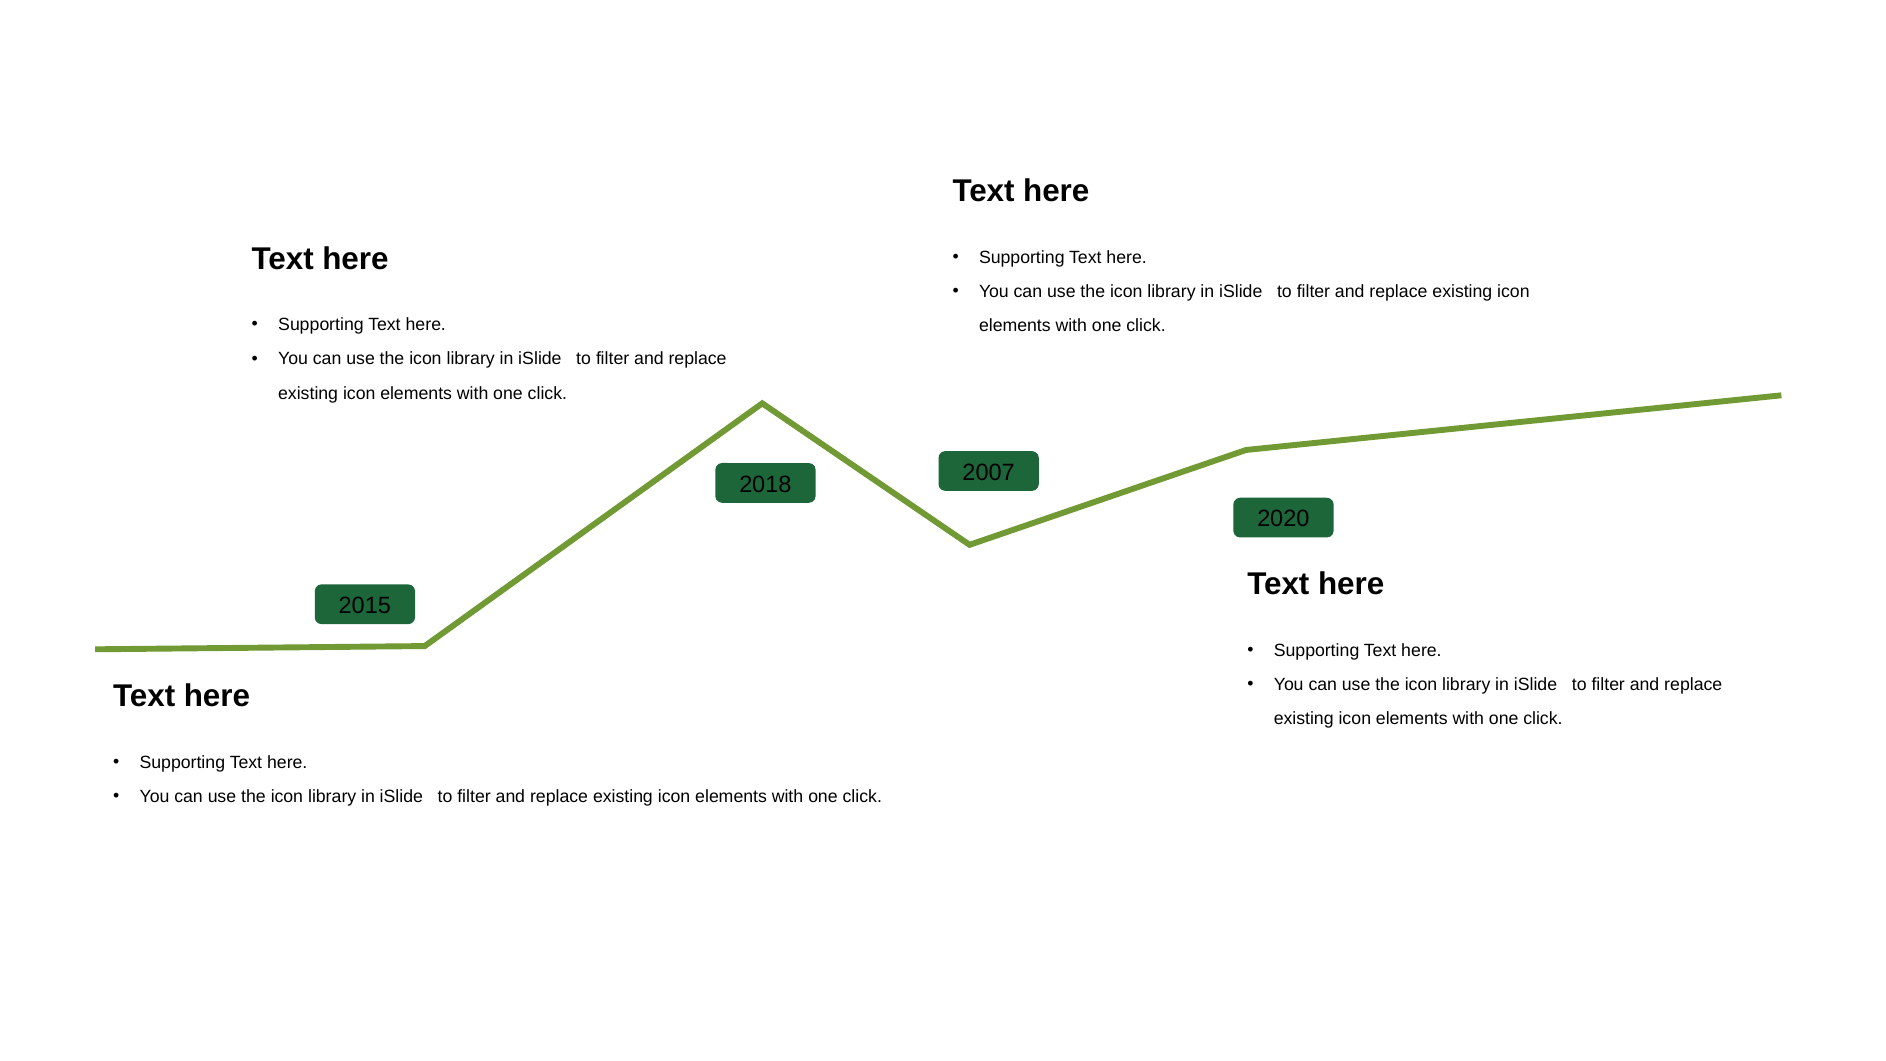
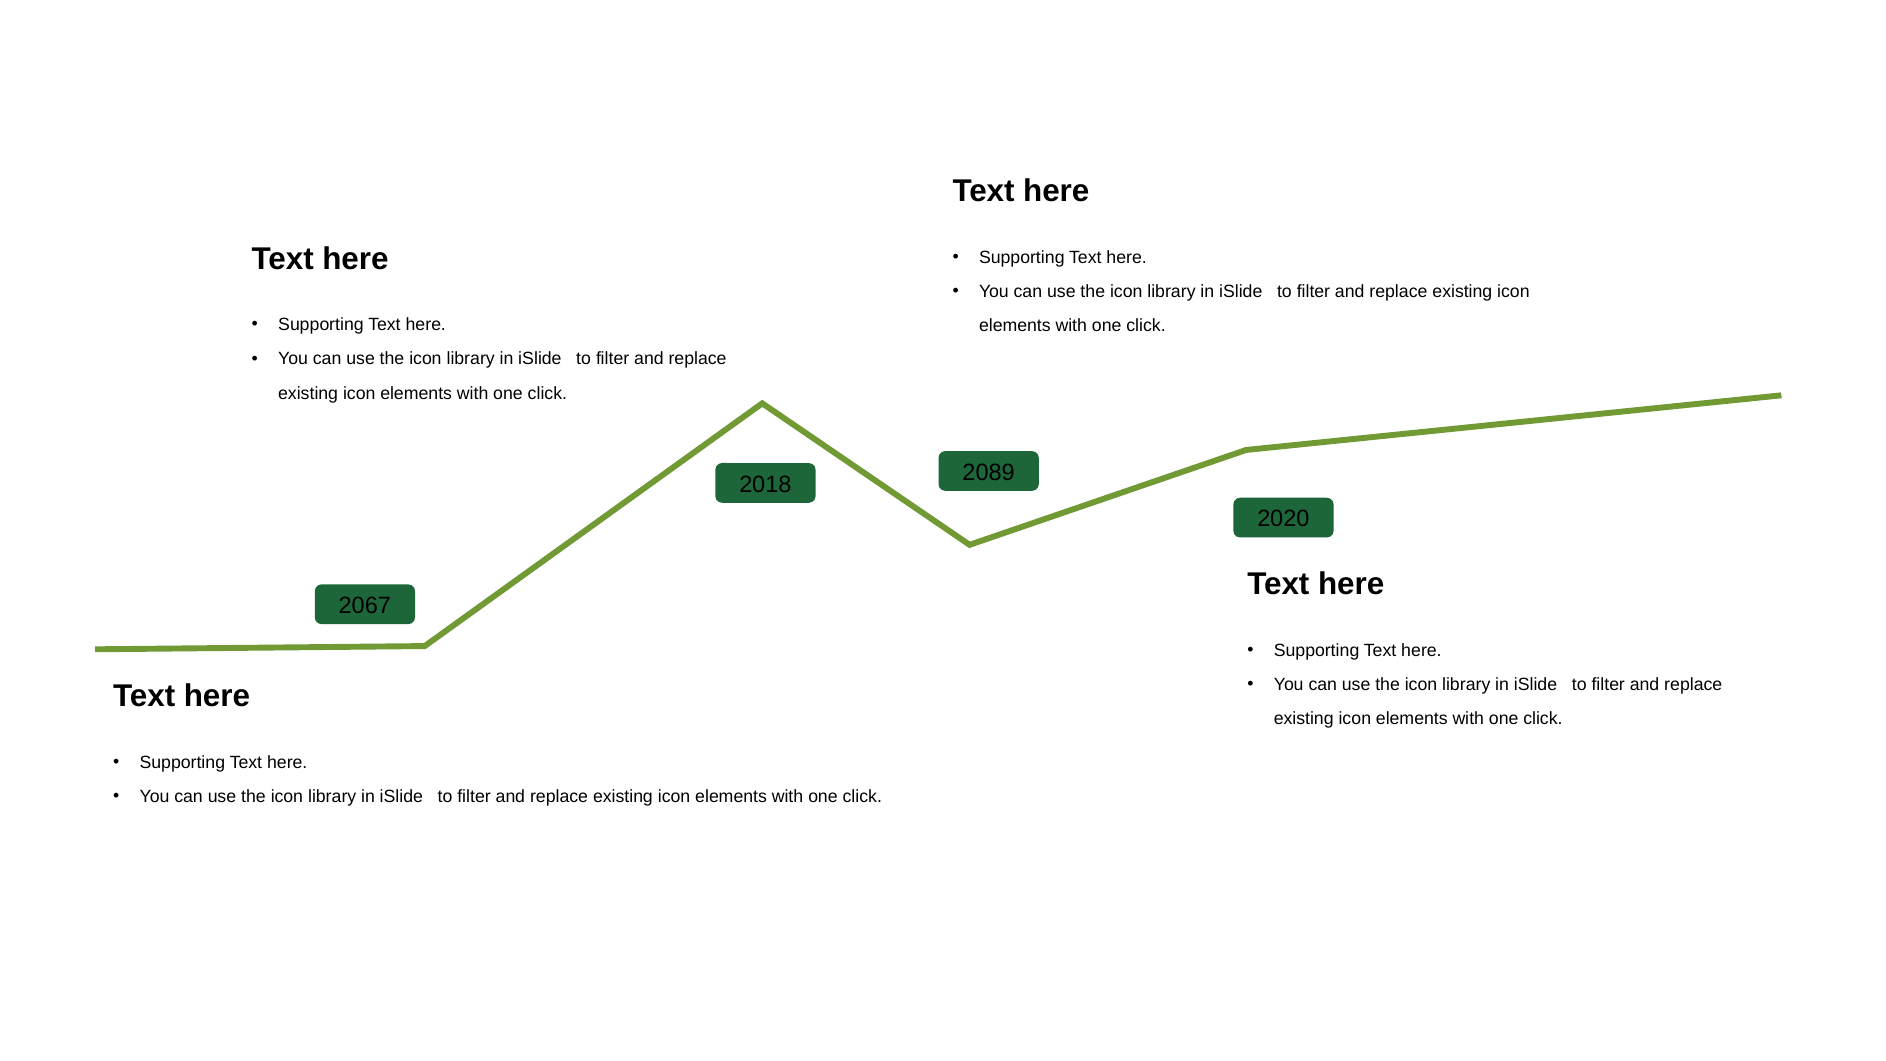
2007: 2007 -> 2089 (989, 473)
2015: 2015 -> 2067 (365, 606)
